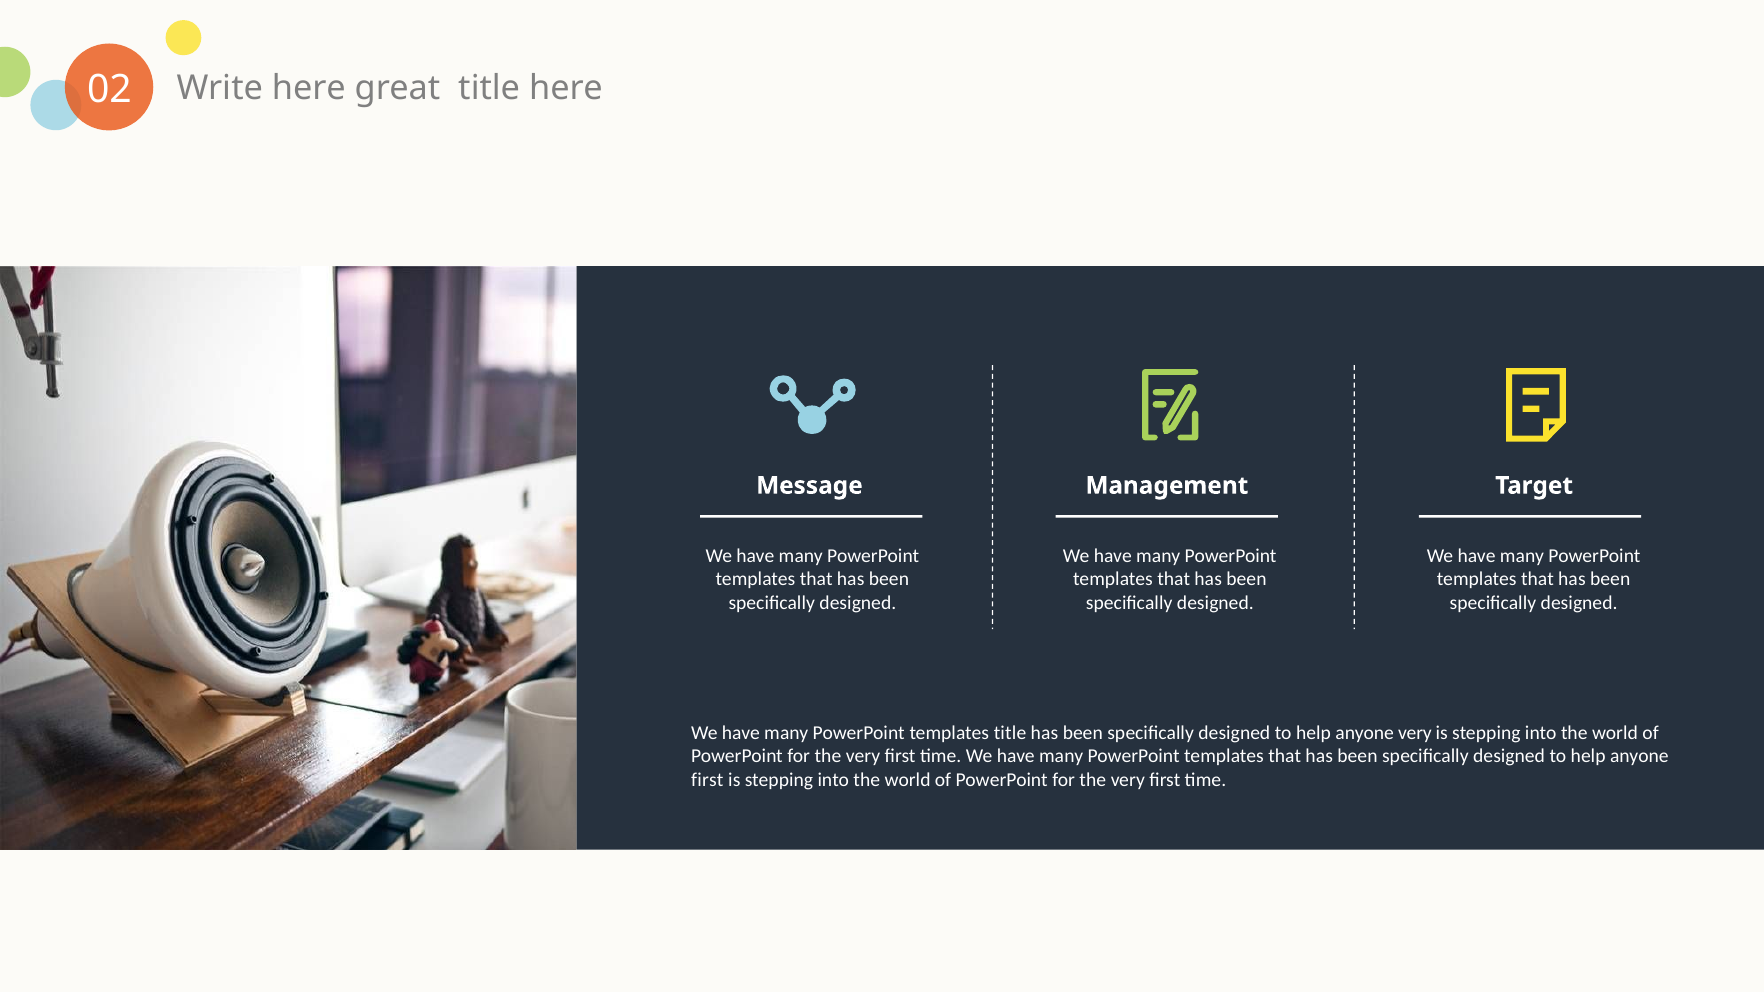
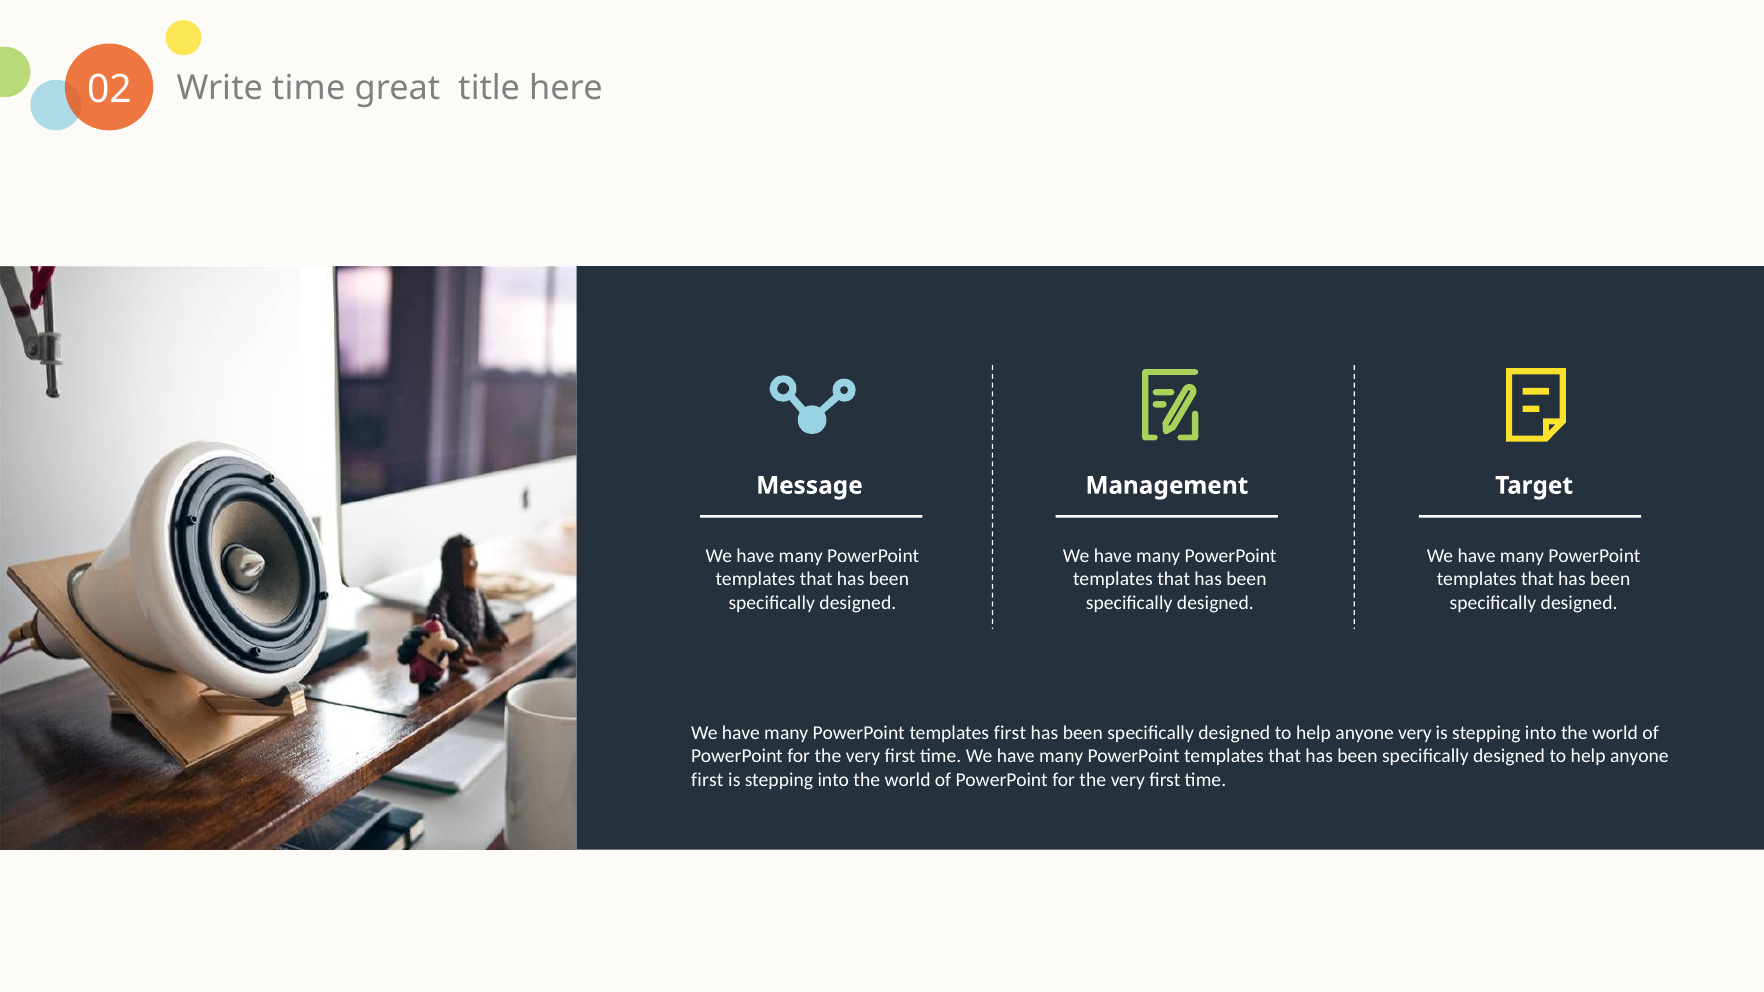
Write here: here -> time (309, 88)
templates title: title -> first (1010, 733)
